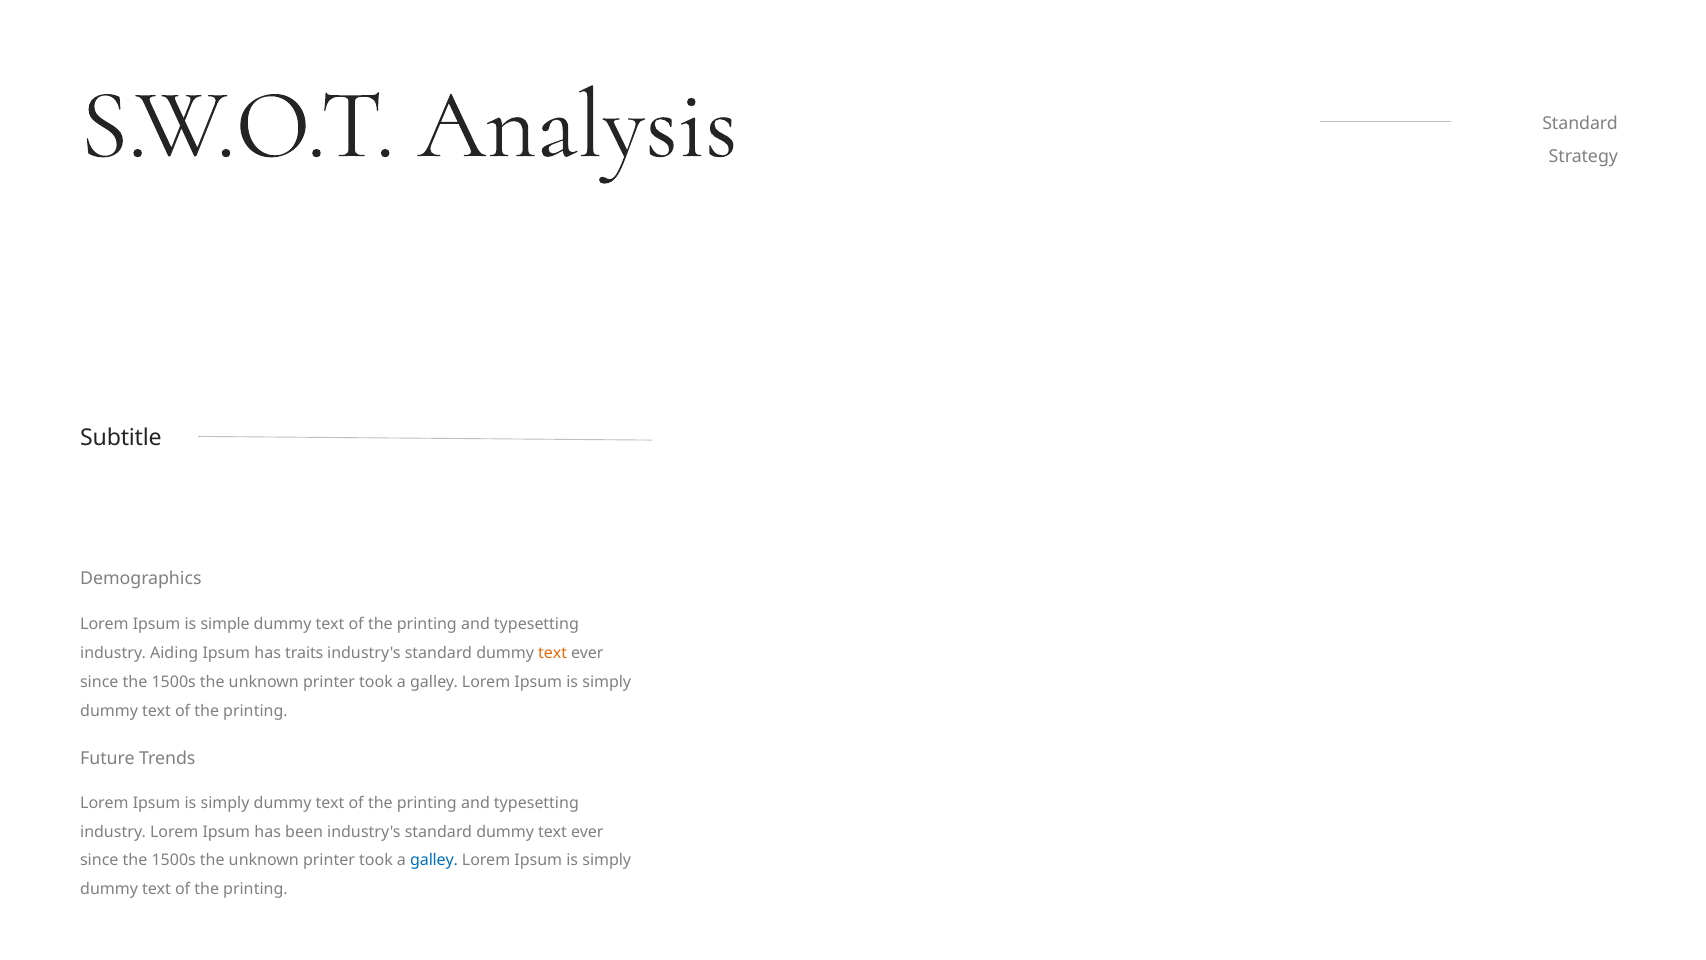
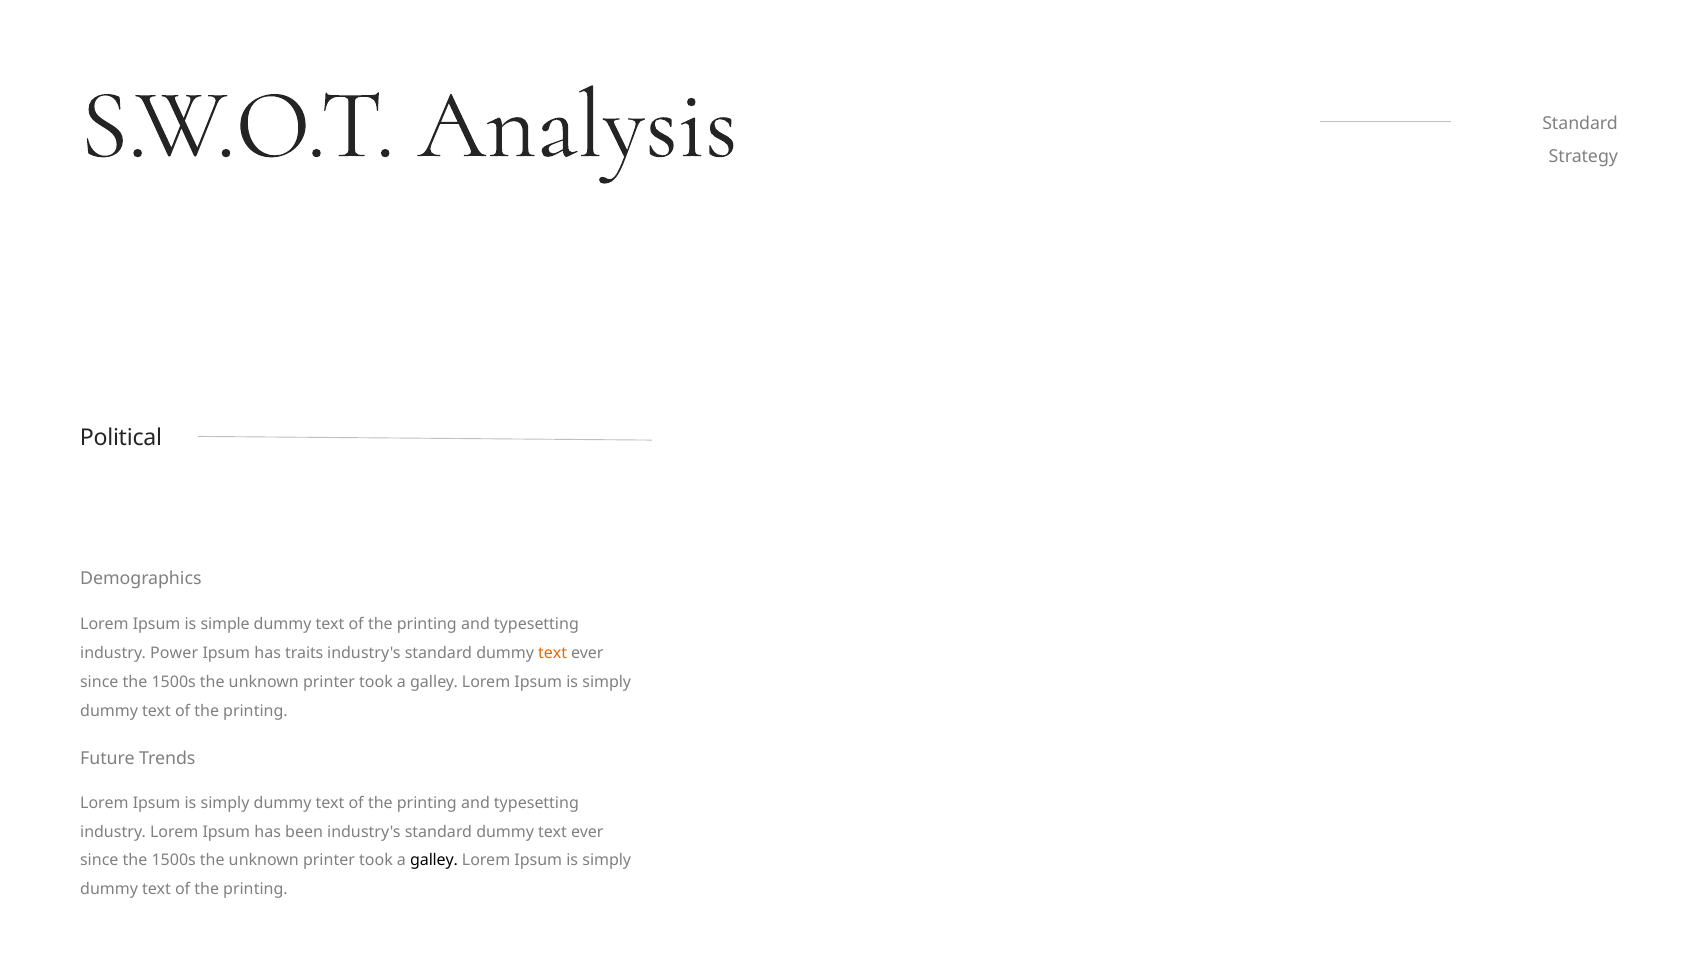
Subtitle: Subtitle -> Political (121, 438)
Aiding: Aiding -> Power (174, 653)
galley colour: blue -> black (434, 860)
